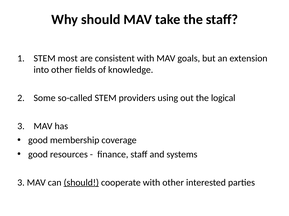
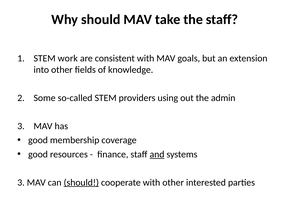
most: most -> work (68, 58)
logical: logical -> admin (223, 98)
and underline: none -> present (157, 155)
